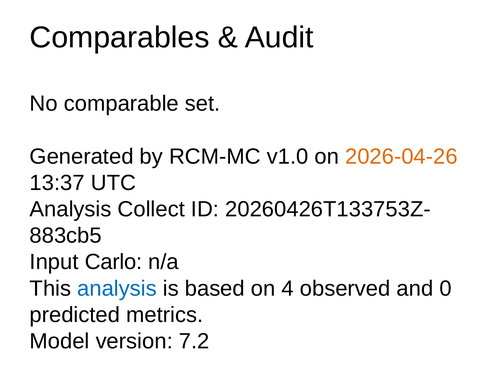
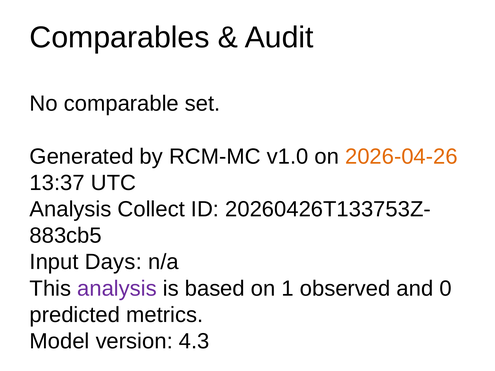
Carlo: Carlo -> Days (113, 262)
analysis colour: blue -> purple (117, 289)
4: 4 -> 1 (288, 289)
7.2: 7.2 -> 4.3 (194, 341)
